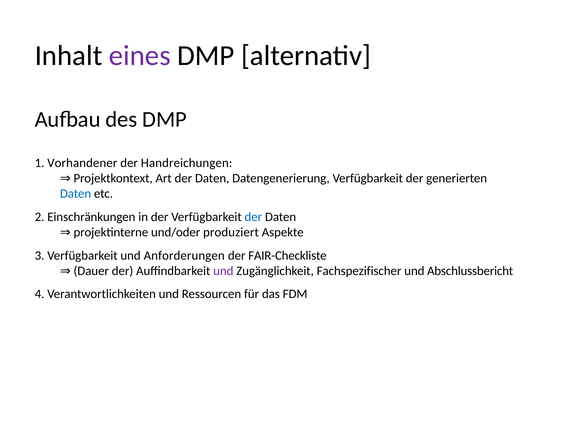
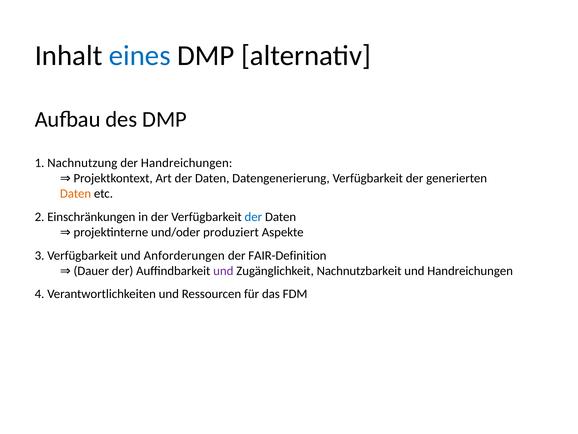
eines colour: purple -> blue (140, 55)
Vorhandener: Vorhandener -> Nachnutzung (82, 163)
Daten colour: blue -> orange (76, 194)
FAIR-Checkliste: FAIR-Checkliste -> FAIR-Definition (287, 255)
Fachspezifischer: Fachspezifischer -> Nachnutzbarkeit (359, 271)
und Abschlussbericht: Abschlussbericht -> Handreichungen (470, 271)
